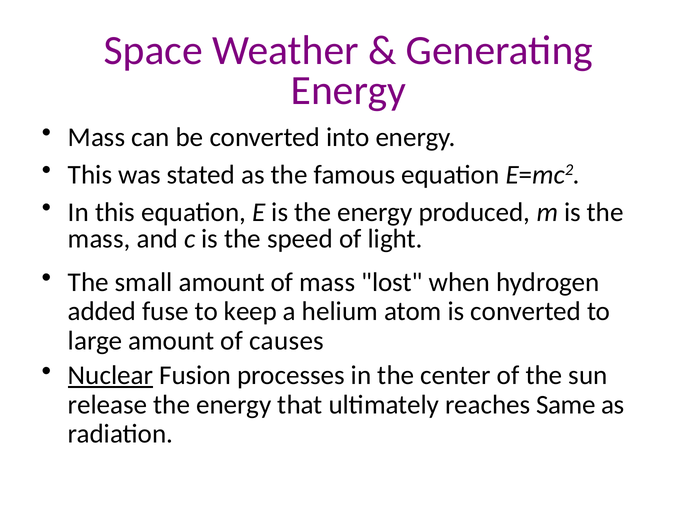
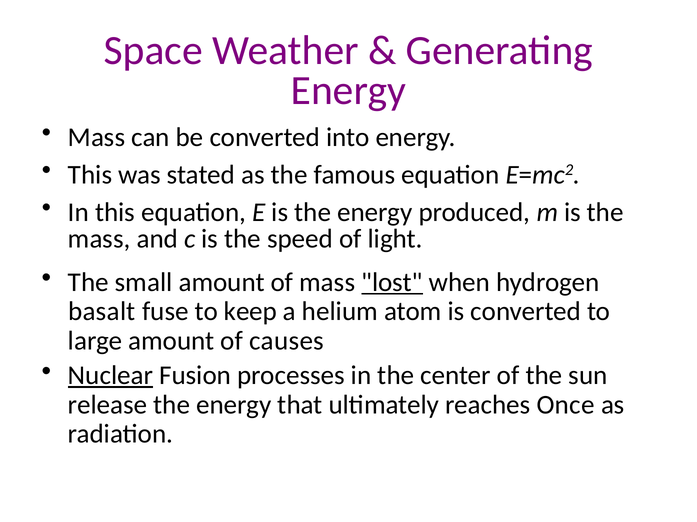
lost underline: none -> present (392, 283)
added: added -> basalt (102, 312)
Same: Same -> Once (566, 405)
